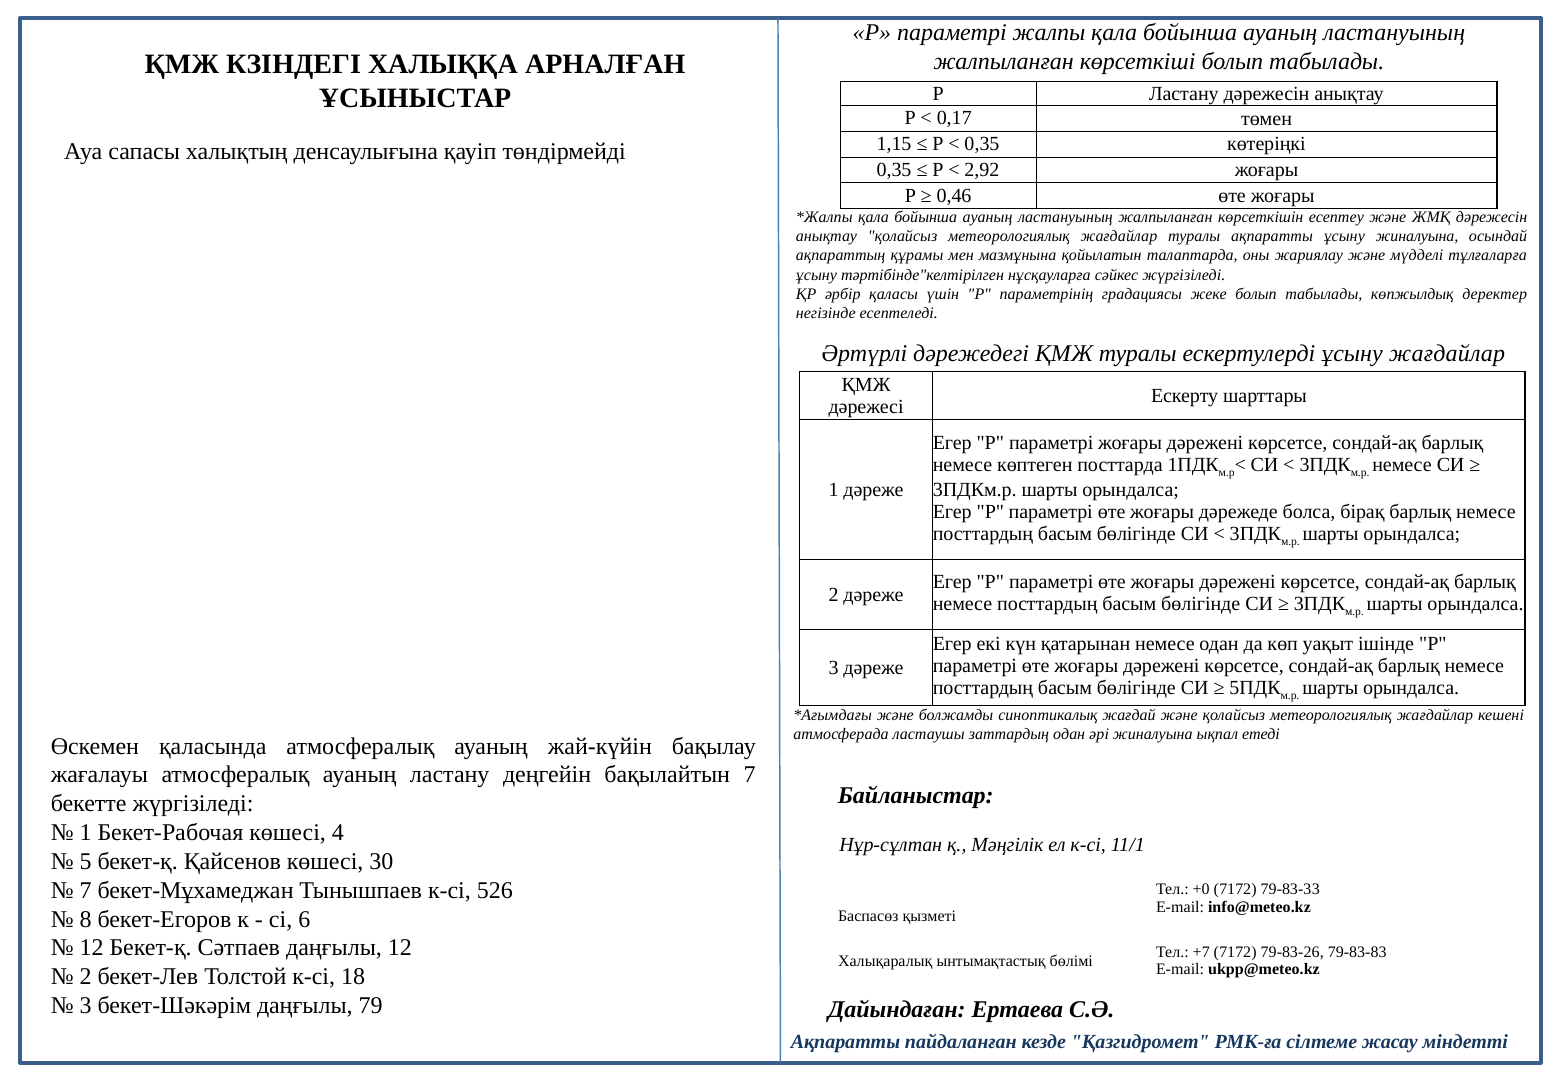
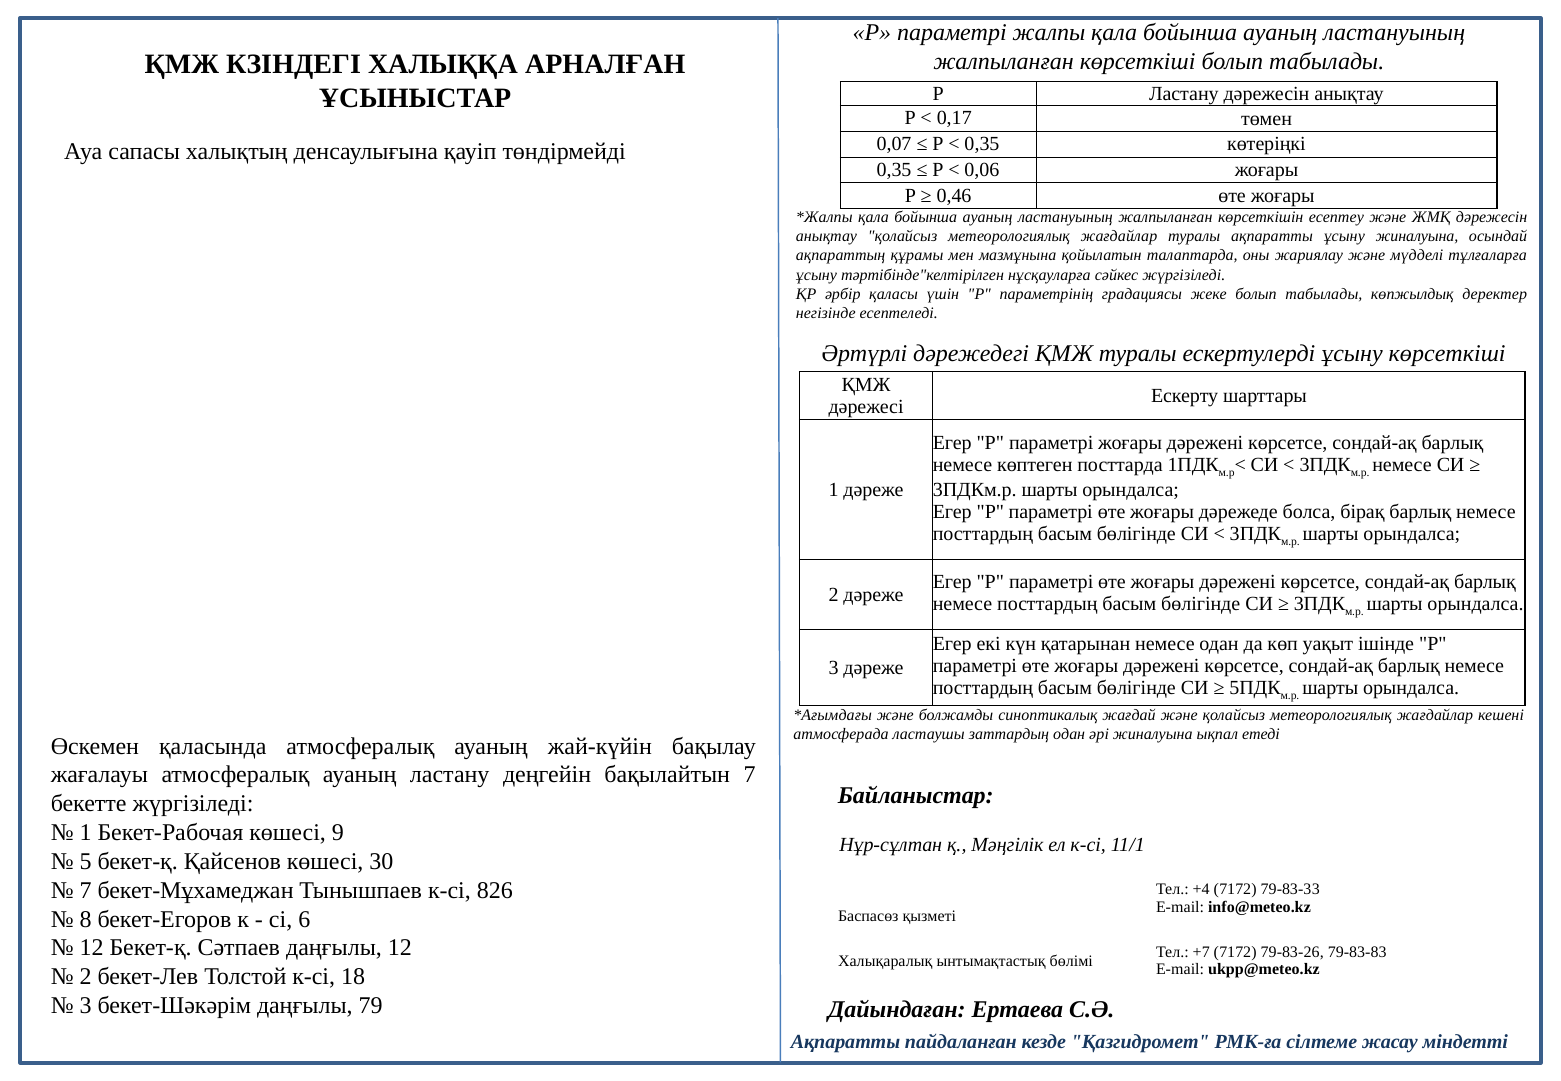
1,15: 1,15 -> 0,07 (894, 144)
2,92: 2,92 -> 0,06 (982, 170)
ұсыну жағдайлар: жағдайлар -> көрсеткіші (1447, 353)
4: 4 -> 9 (338, 832)
526: 526 -> 826 (495, 890)
+0: +0 -> +4 (1201, 889)
